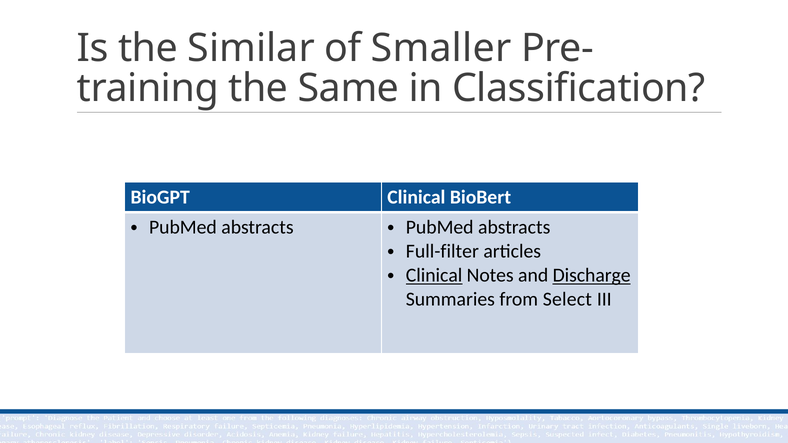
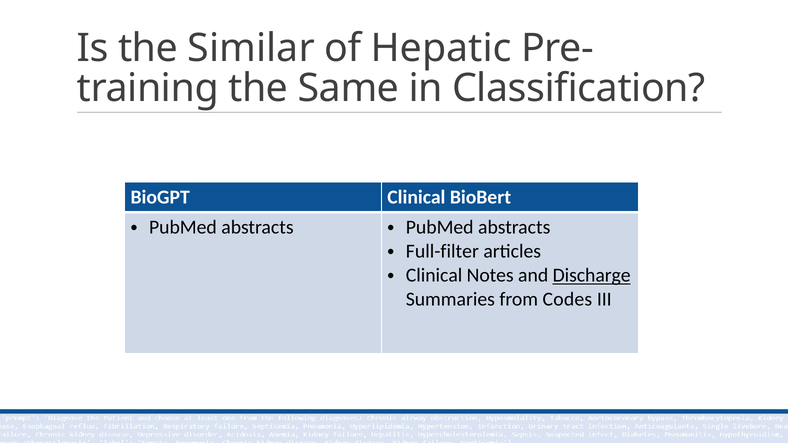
Smaller: Smaller -> Hepatic (441, 48)
Clinical underline: present -> none (434, 276)
Select: Select -> Codes (567, 300)
